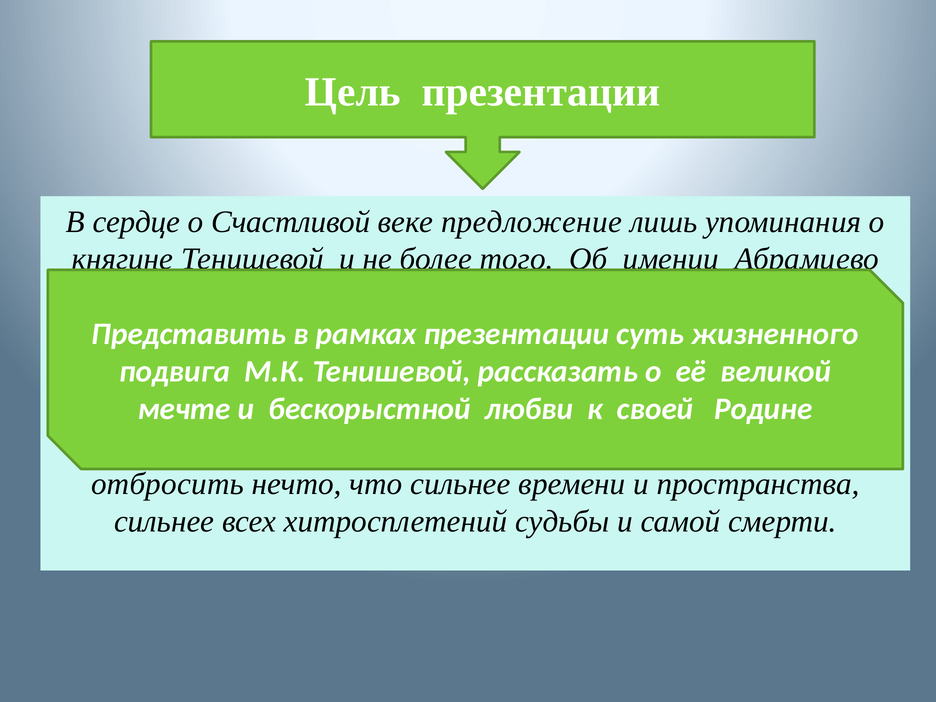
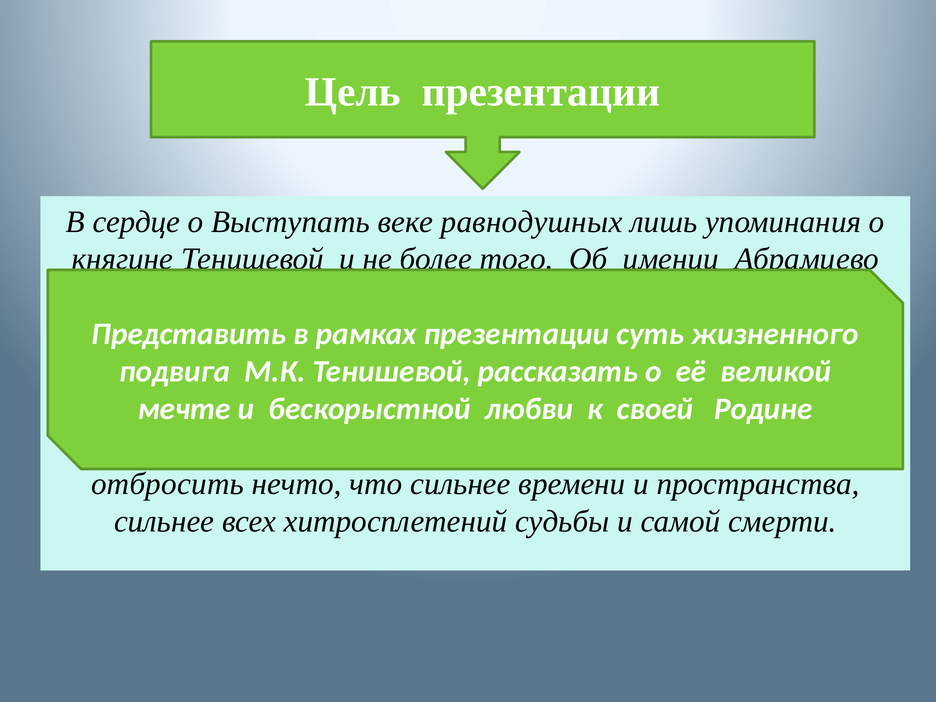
Счастливой: Счастливой -> Выступать (291, 222)
предложение: предложение -> равнодушных (532, 222)
